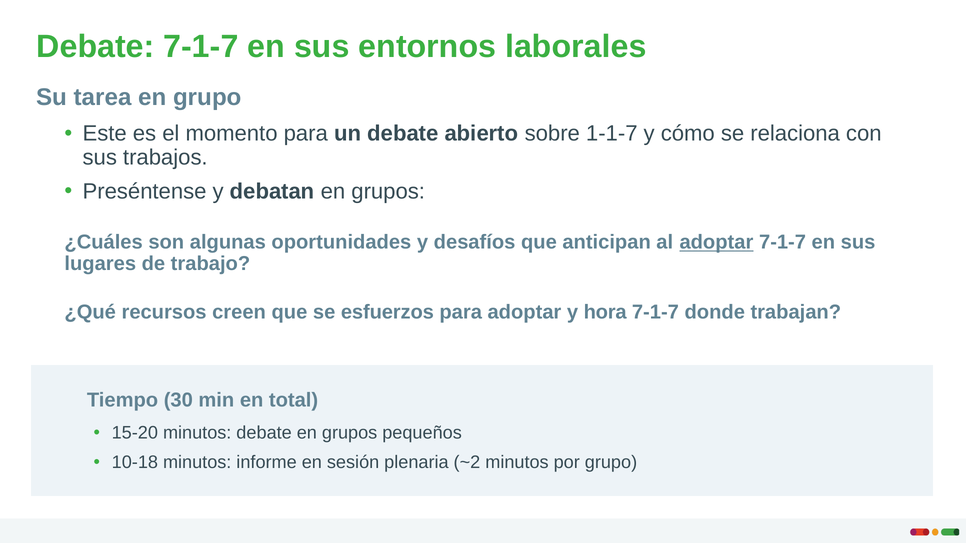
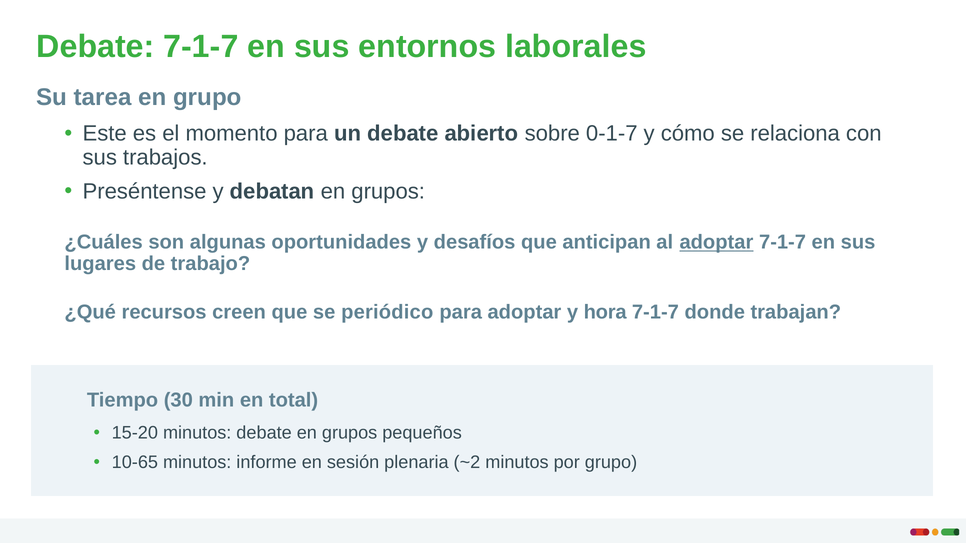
1-1-7: 1-1-7 -> 0-1-7 (612, 134)
esfuerzos: esfuerzos -> periódico (387, 312)
10-18: 10-18 -> 10-65 (135, 463)
